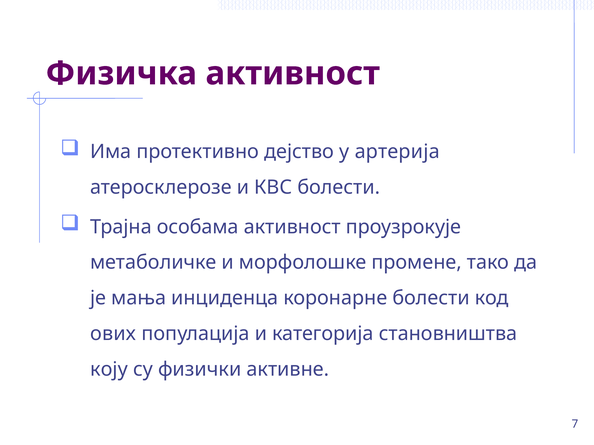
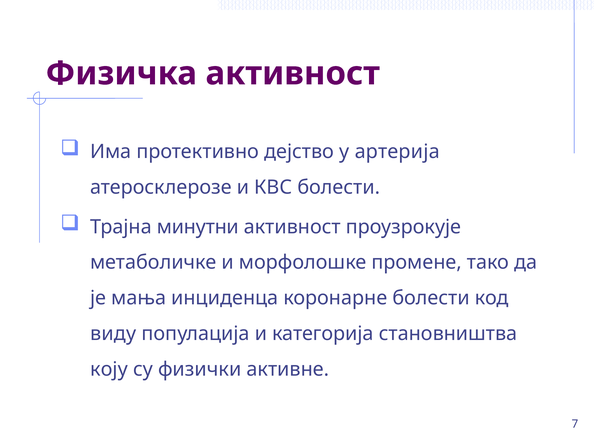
особама: особама -> минутни (198, 227)
ових: ових -> виду (113, 334)
